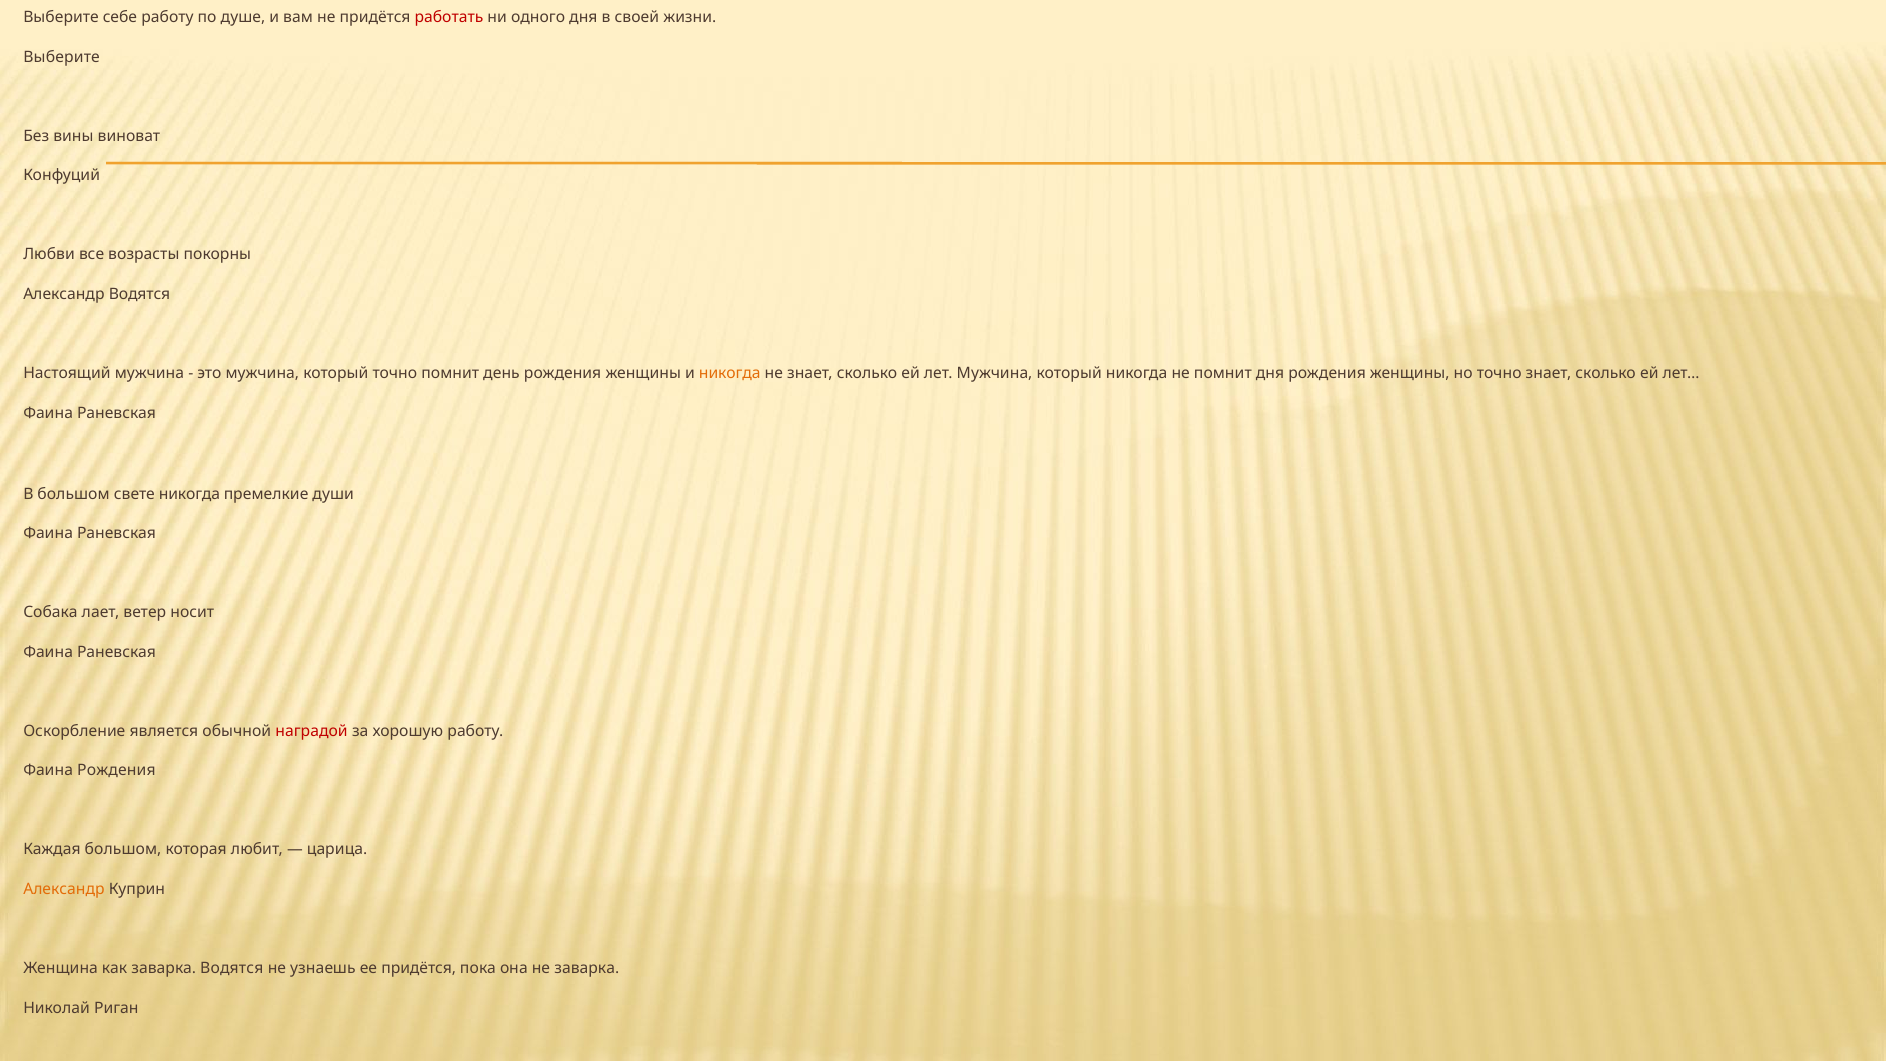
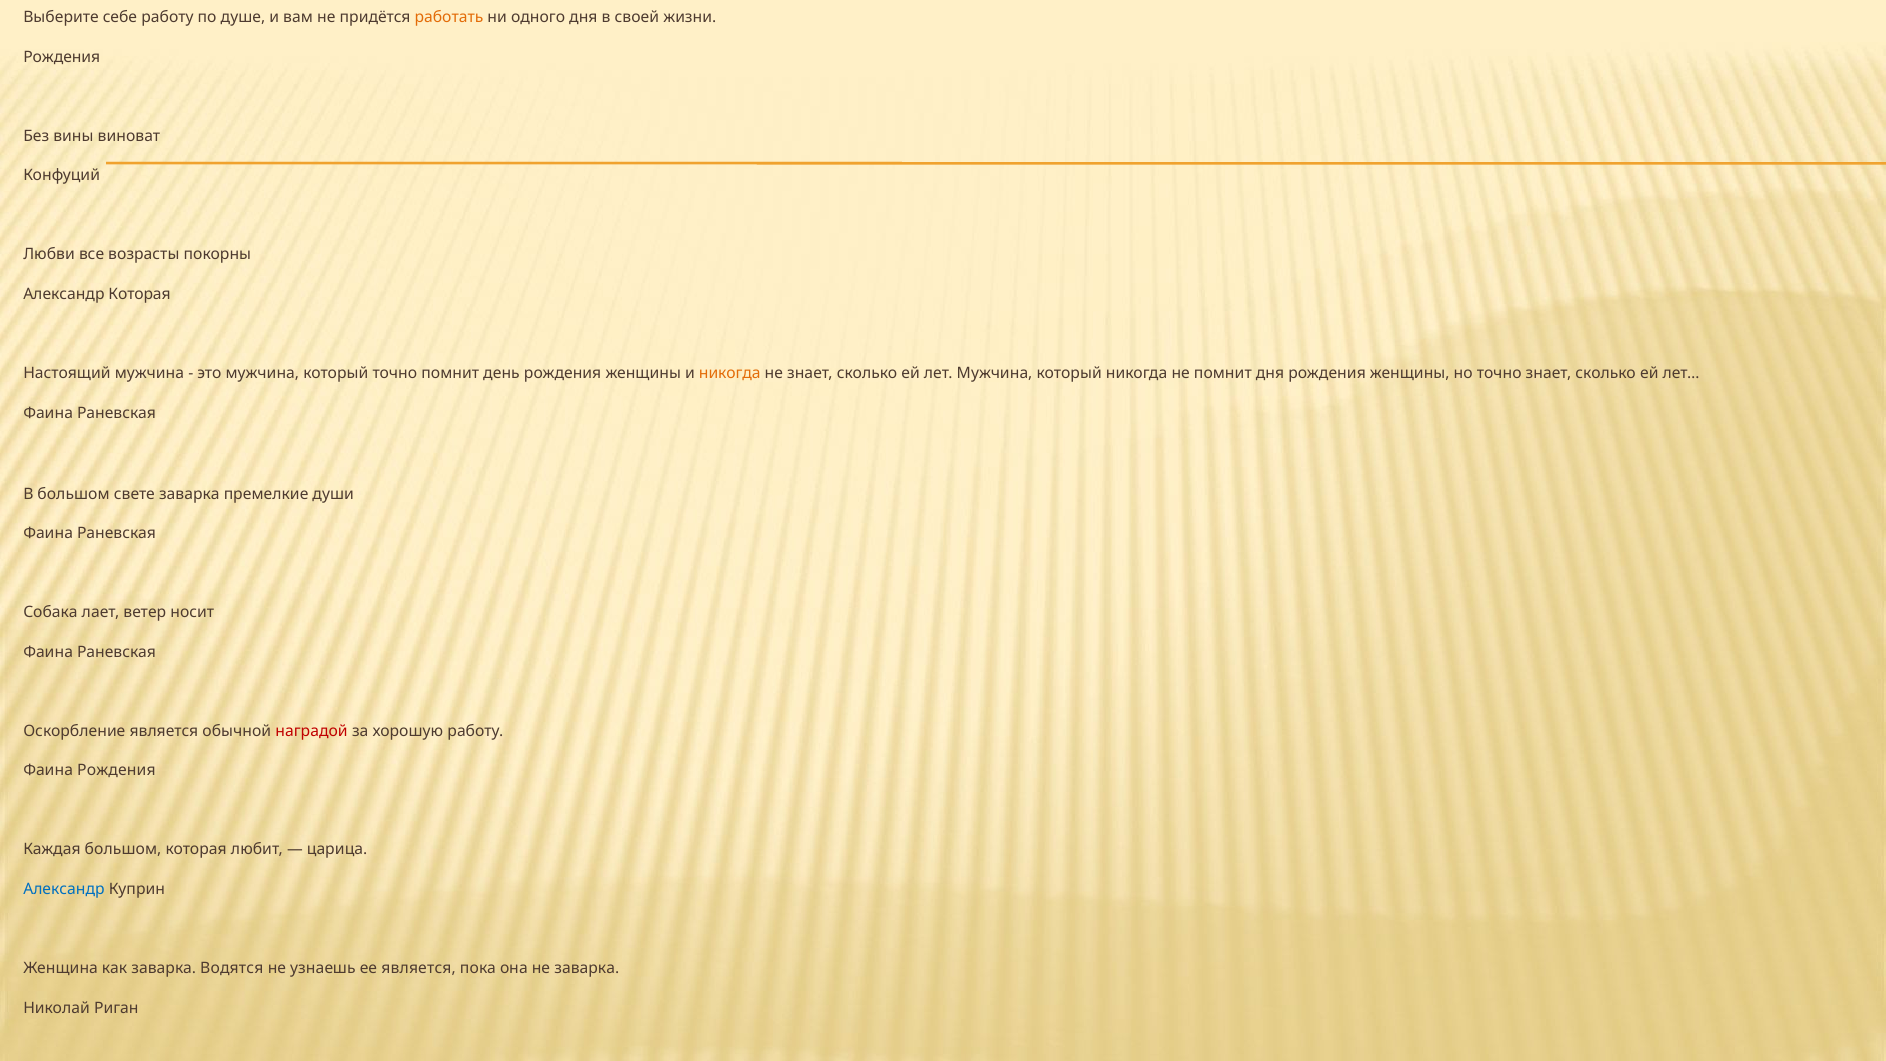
работать colour: red -> orange (449, 17)
Выберите: Выберите -> Рождения (62, 57)
Александр Водятся: Водятся -> Которая (140, 294)
свете никогда: никогда -> заварка (189, 494)
Александр colour: orange -> blue (64, 889)
ее придётся: придётся -> является (419, 968)
